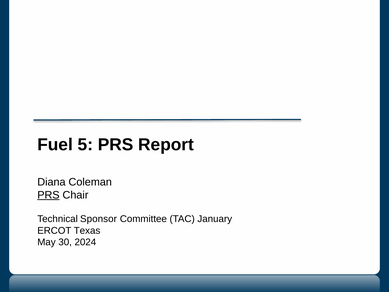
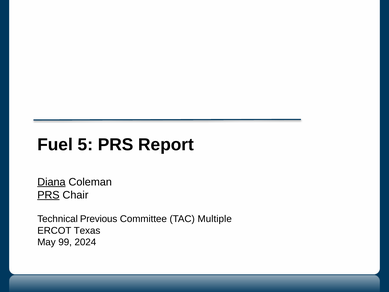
Diana underline: none -> present (51, 182)
Sponsor: Sponsor -> Previous (99, 219)
January: January -> Multiple (215, 219)
30: 30 -> 99 (65, 242)
